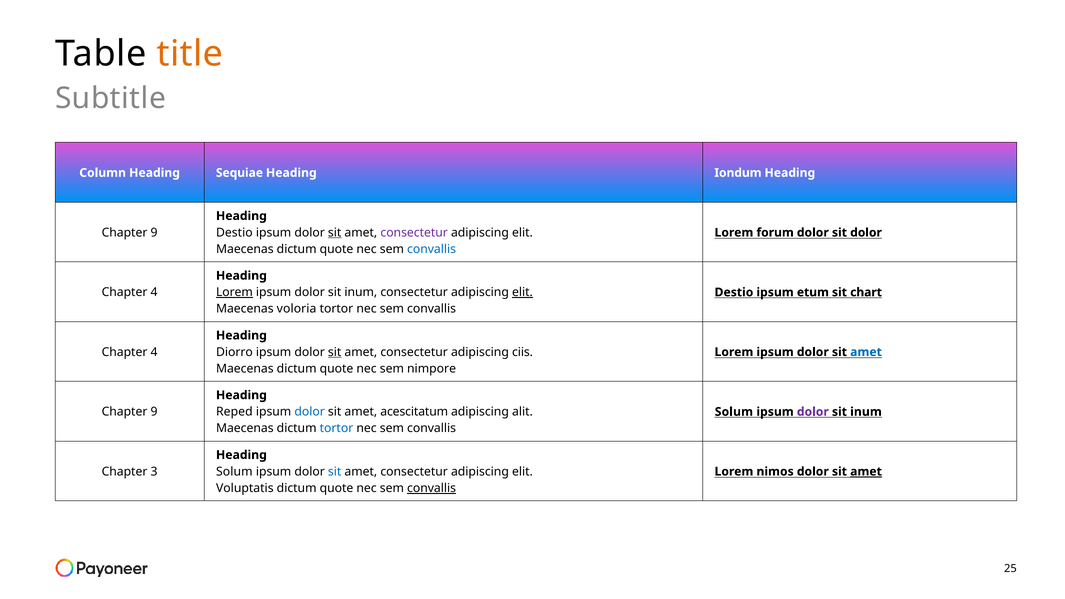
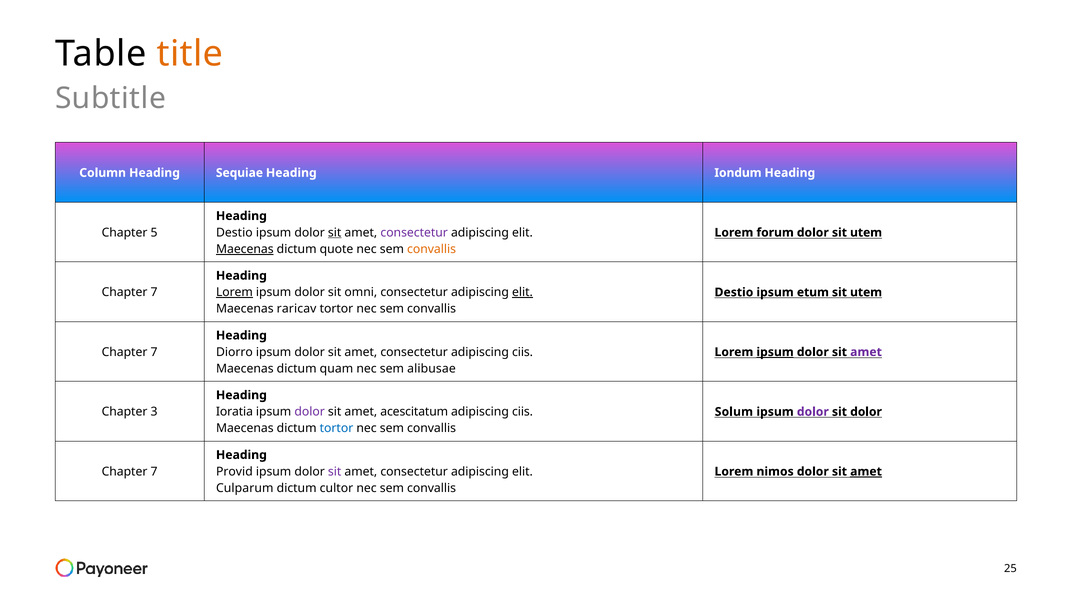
9: 9 -> 5 (154, 233)
dolor sit dolor: dolor -> utem (866, 233)
Maecenas underline: none -> present (245, 249)
convallis colour: blue -> orange (432, 249)
4: 4 -> 7 (154, 292)
inum: inum -> omni (361, 292)
chart: chart -> utem (866, 292)
voloria: voloria -> raricav (297, 309)
4: 4 -> 7 (154, 352)
sit underline: present -> none (335, 352)
ipsum underline: none -> present (775, 352)
amet colour: blue -> purple (866, 352)
quote: quote -> quam (336, 369)
nimpore: nimpore -> alibusae (431, 369)
9: 9 -> 3 (154, 412)
Reped: Reped -> Ioratia (234, 412)
dolor colour: blue -> purple (310, 412)
alit: alit -> ciis (523, 412)
inum: inum -> dolor (866, 412)
3: 3 -> 7 (154, 472)
Solum: Solum -> Provid (234, 472)
sit colour: blue -> purple (335, 472)
Voluptatis: Voluptatis -> Culparum (245, 488)
quote: quote -> cultor (336, 488)
convallis underline: present -> none (432, 488)
